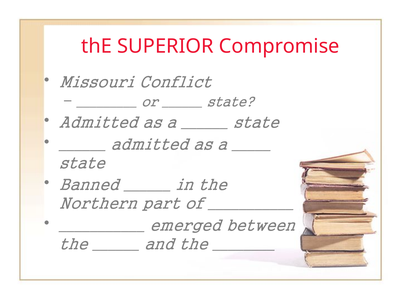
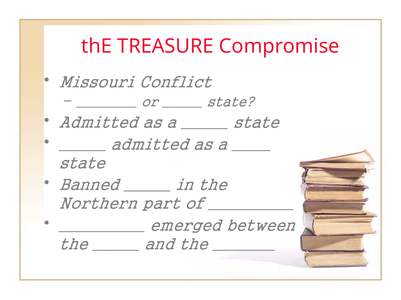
SUPERIOR: SUPERIOR -> TREASURE (166, 47)
